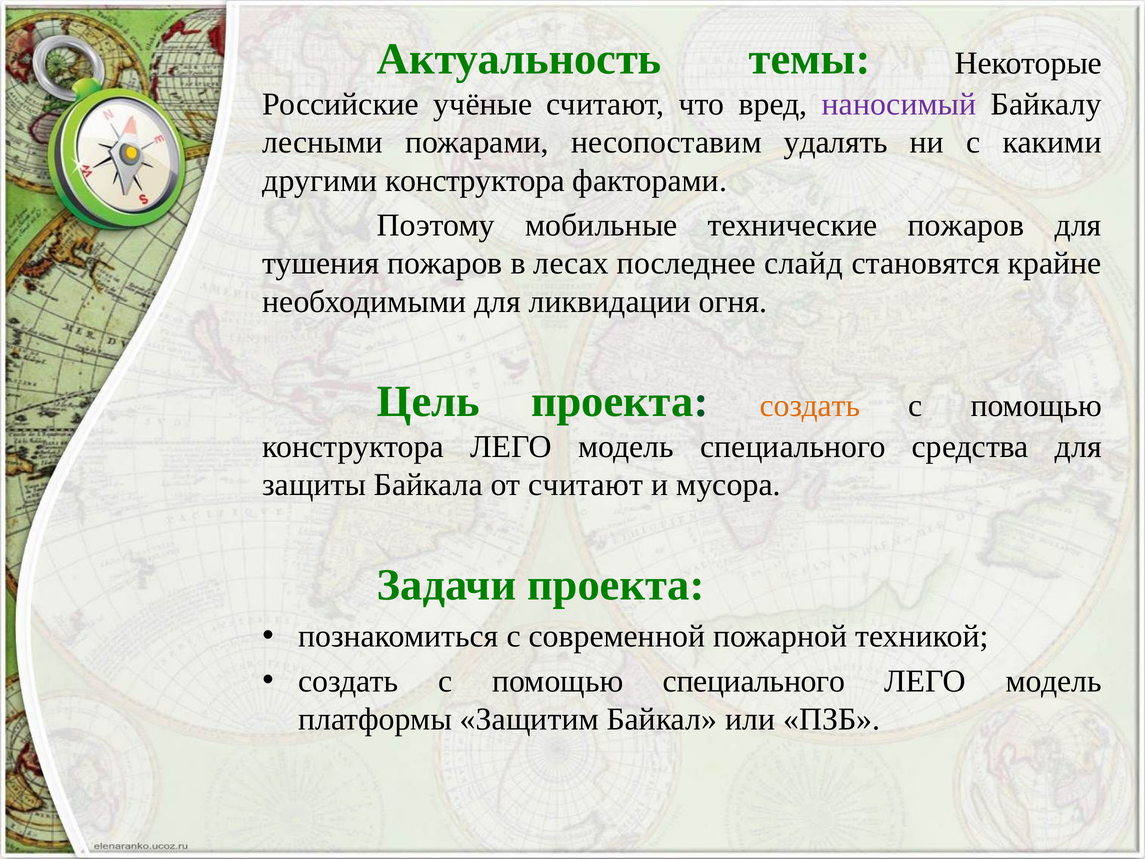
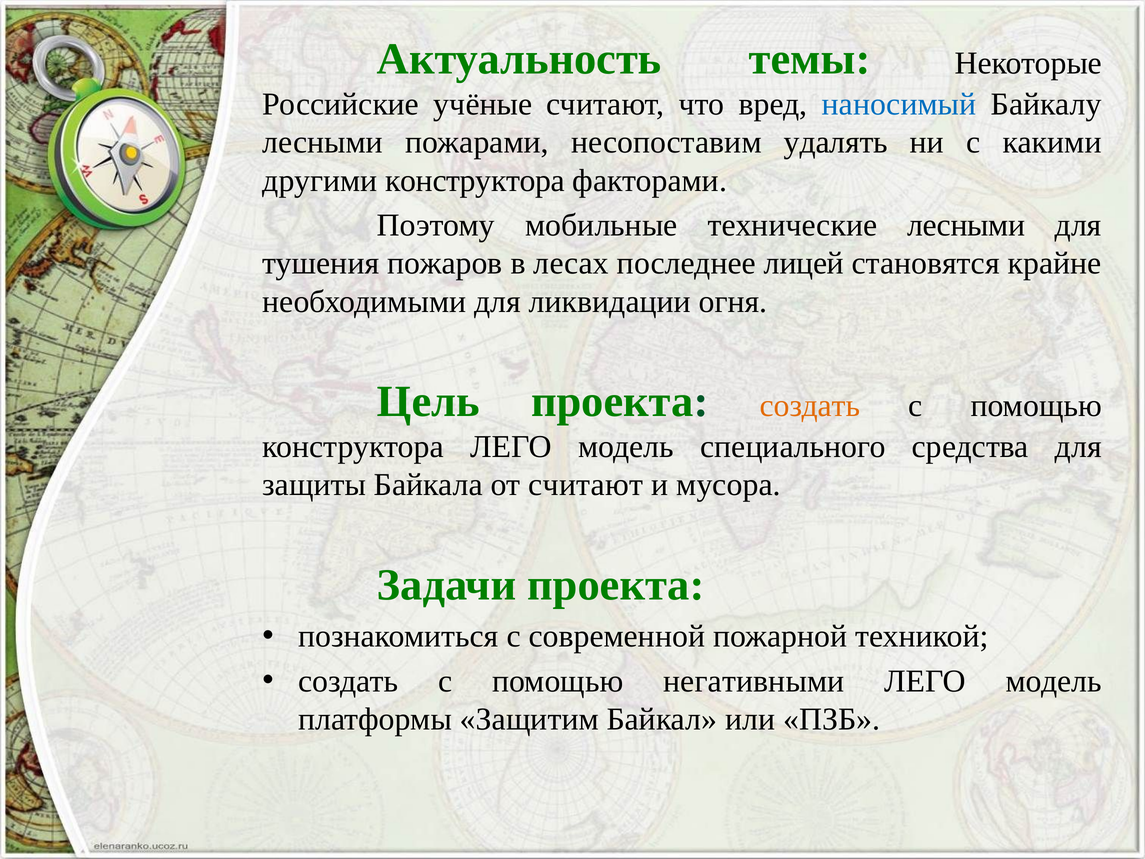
наносимый colour: purple -> blue (899, 104)
технические пожаров: пожаров -> лесными (966, 225)
слайд: слайд -> лицей (804, 263)
помощью специального: специального -> негативными (754, 681)
